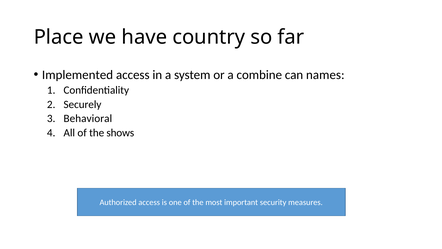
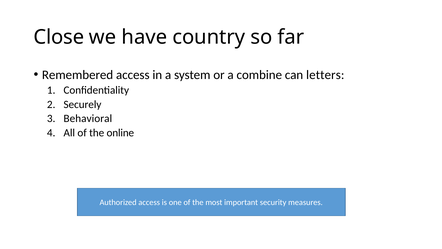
Place: Place -> Close (59, 37)
Implemented: Implemented -> Remembered (78, 75)
names: names -> letters (325, 75)
shows: shows -> online (120, 133)
